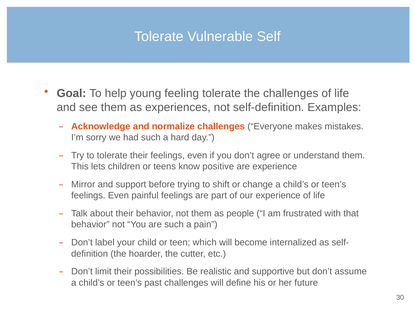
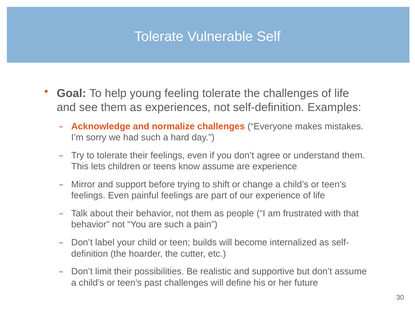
know positive: positive -> assume (218, 167)
which: which -> builds (205, 243)
